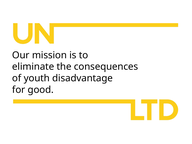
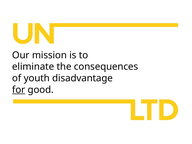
for underline: none -> present (19, 90)
